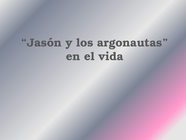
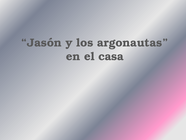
vida: vida -> casa (111, 56)
